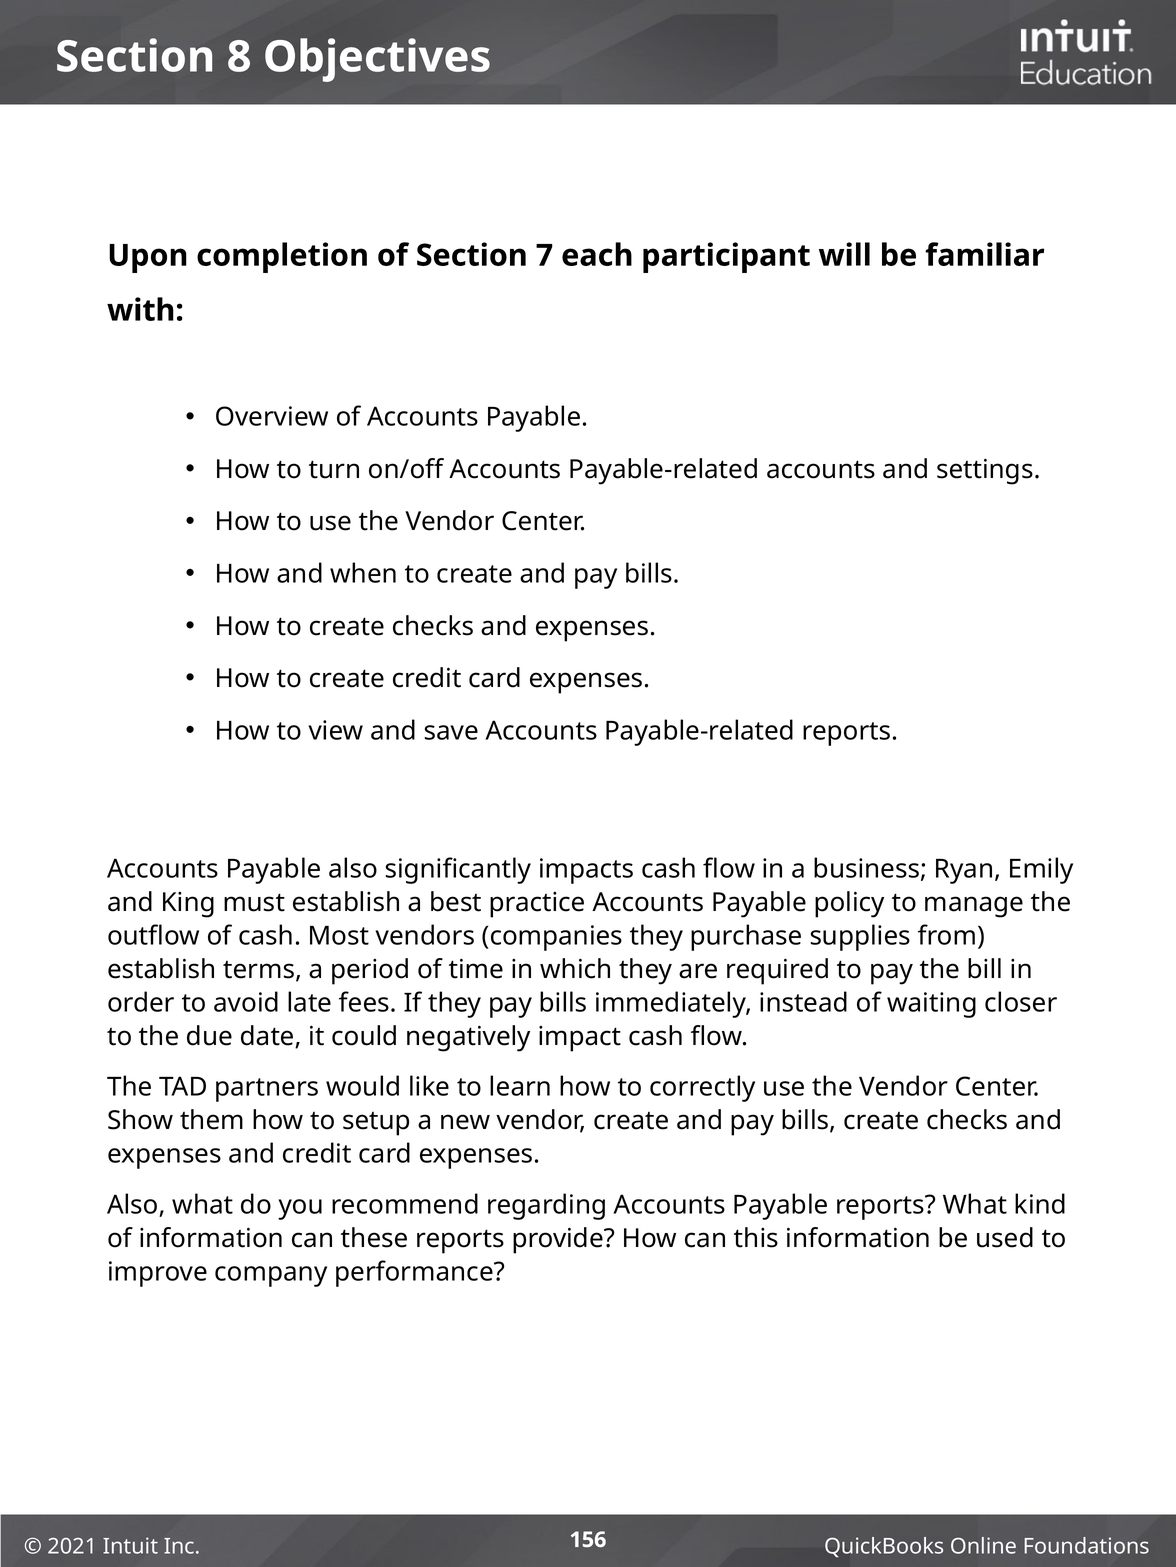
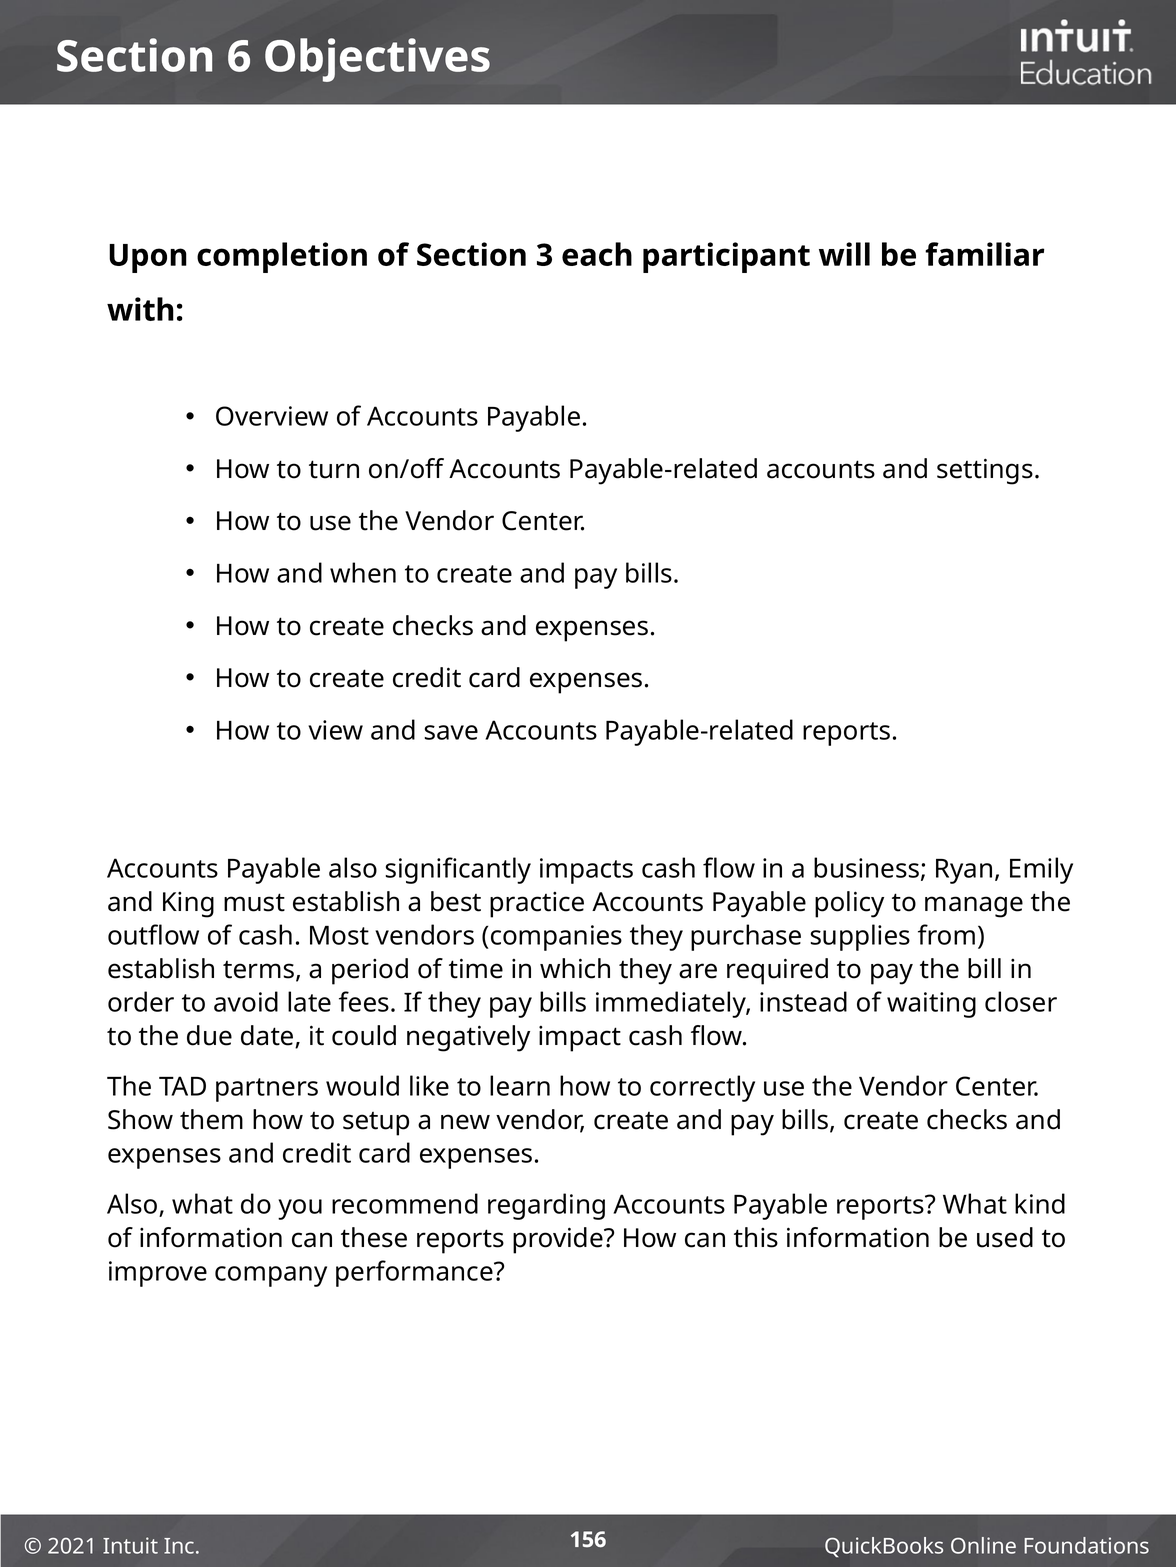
8: 8 -> 6 (239, 57)
7: 7 -> 3 (545, 256)
